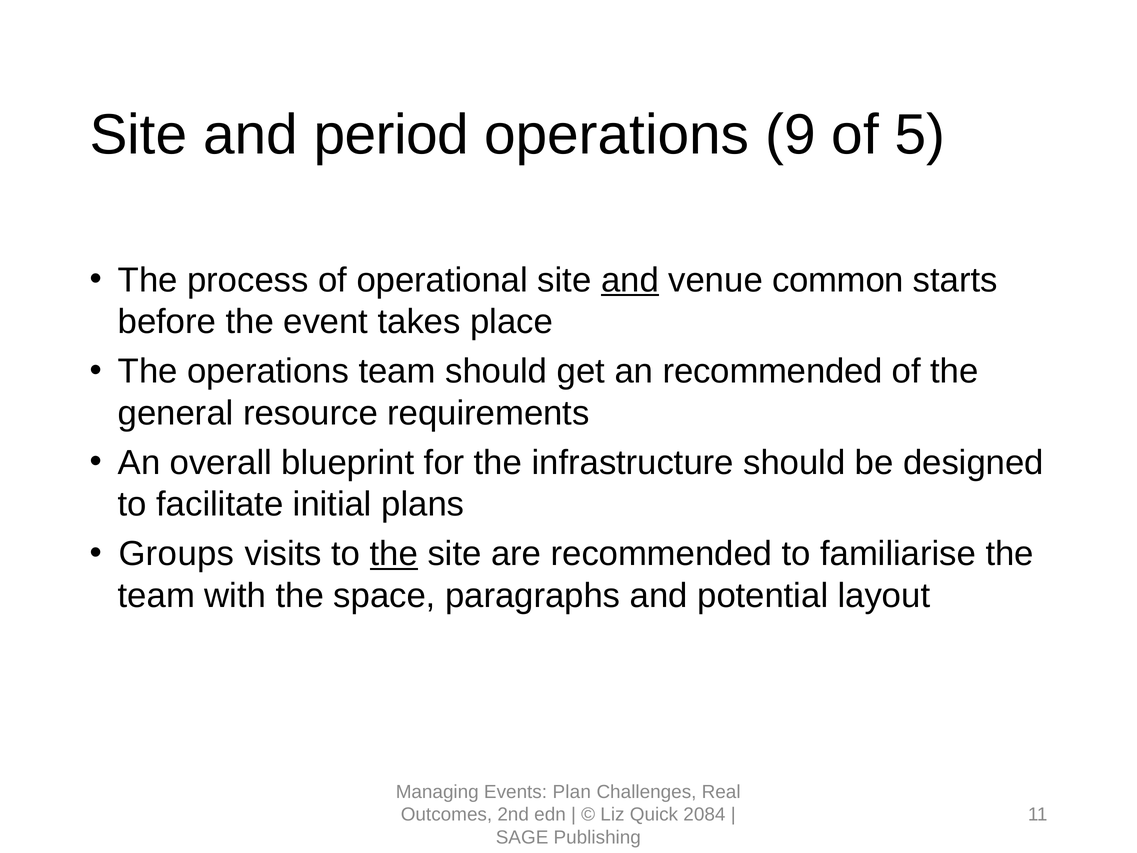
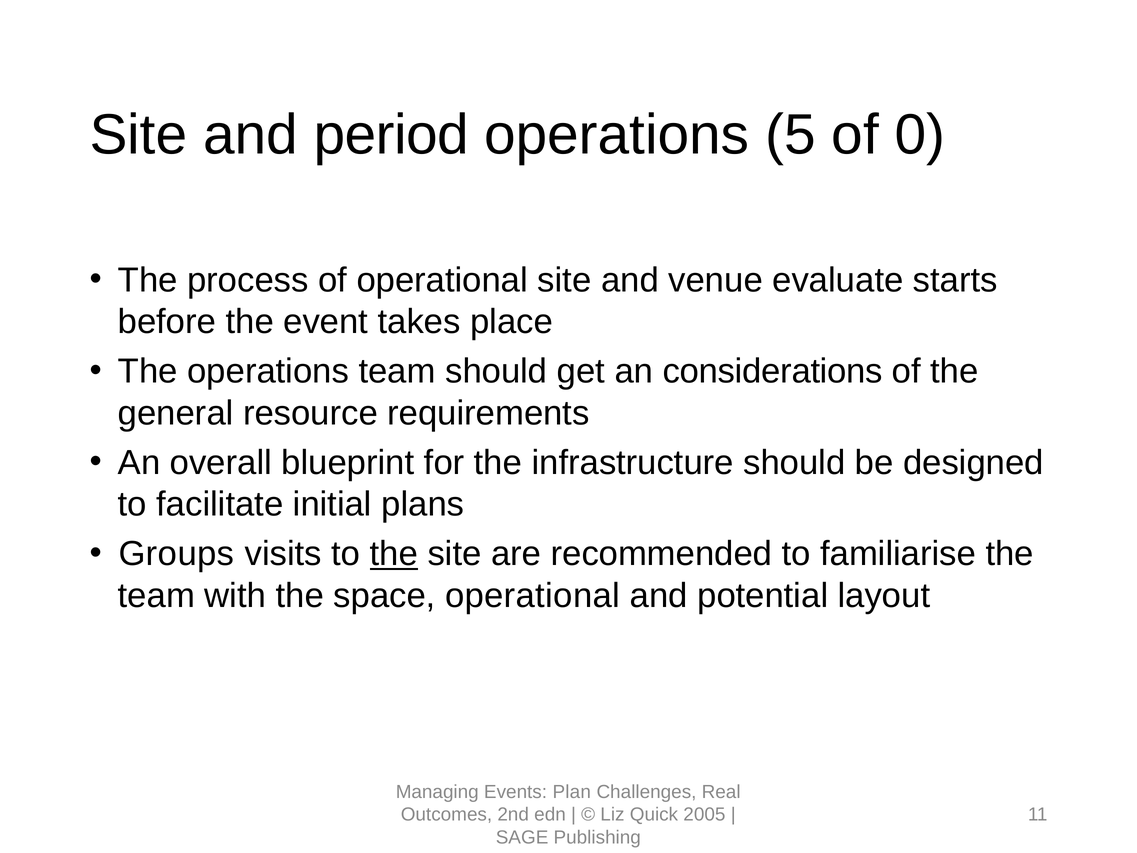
9: 9 -> 5 (790, 135)
5: 5 -> 0 (920, 135)
and underline: present -> none (630, 280)
common: common -> evaluate (838, 280)
an recommended: recommended -> considerations (773, 371)
space paragraphs: paragraphs -> operational (533, 596)
2084: 2084 -> 2005 (704, 814)
